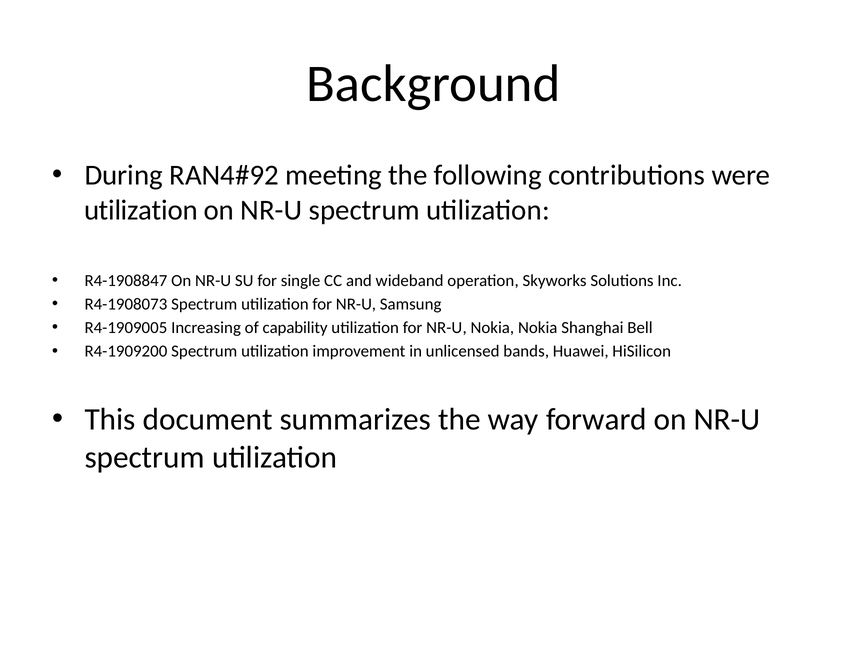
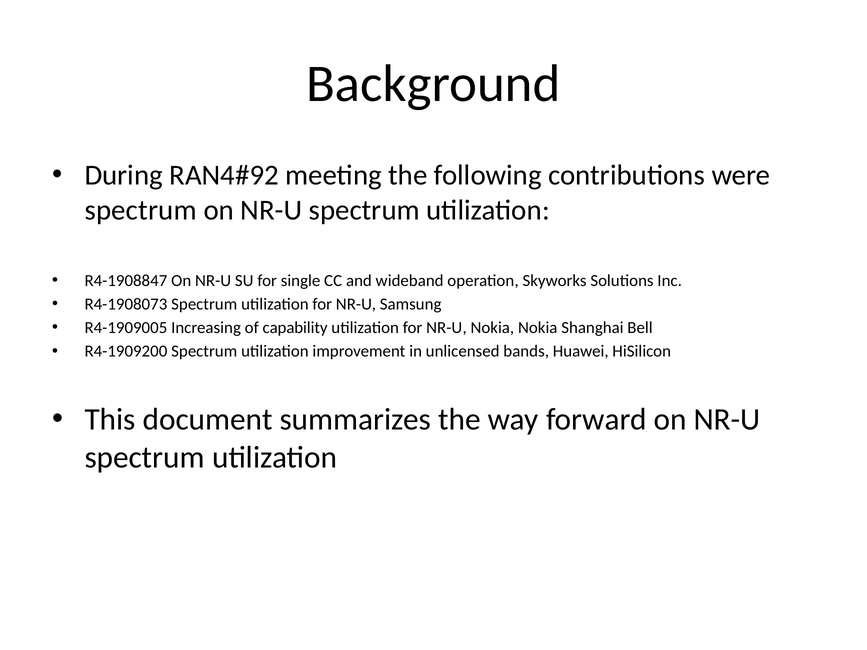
utilization: utilization -> spectrum (141, 210)
